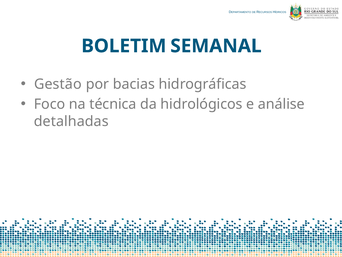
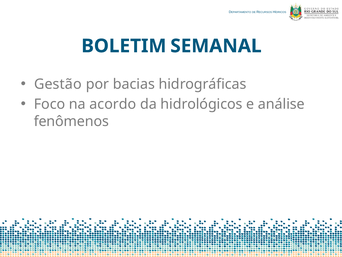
técnica: técnica -> acordo (113, 104)
detalhadas: detalhadas -> fenômenos (71, 121)
